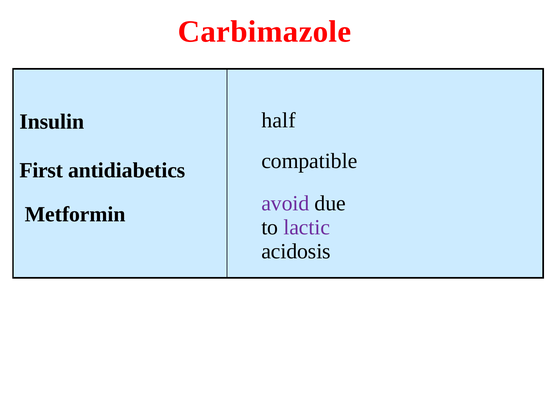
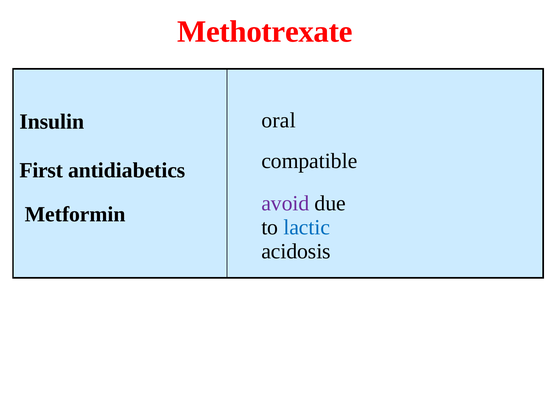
Carbimazole: Carbimazole -> Methotrexate (265, 32)
half: half -> oral (279, 120)
lactic colour: purple -> blue (307, 228)
